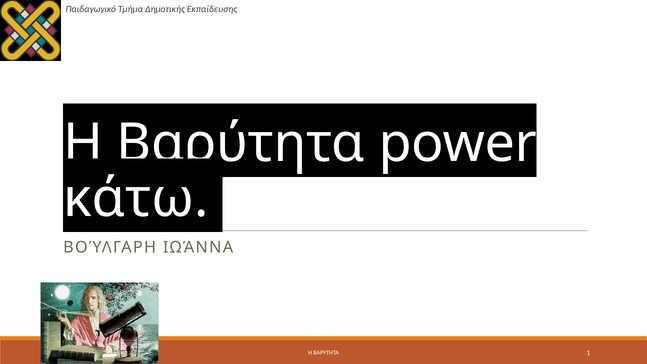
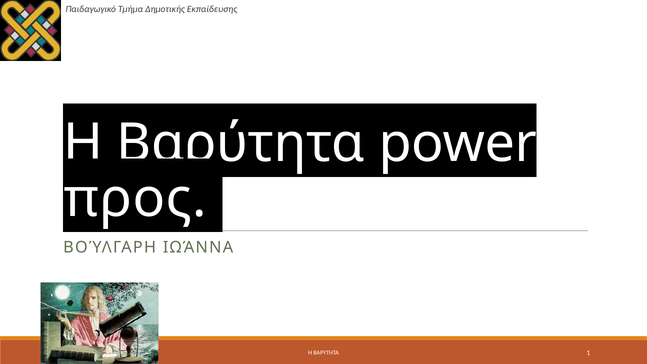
κάτω: κάτω -> προς (135, 198)
